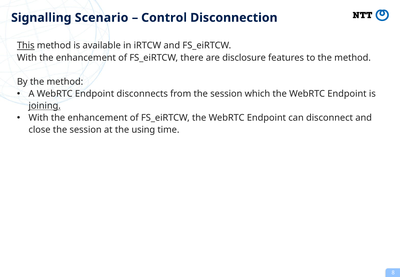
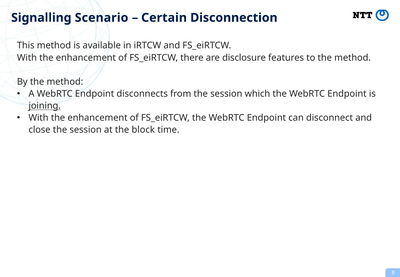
Control: Control -> Certain (164, 18)
This underline: present -> none (26, 46)
using: using -> block (143, 130)
